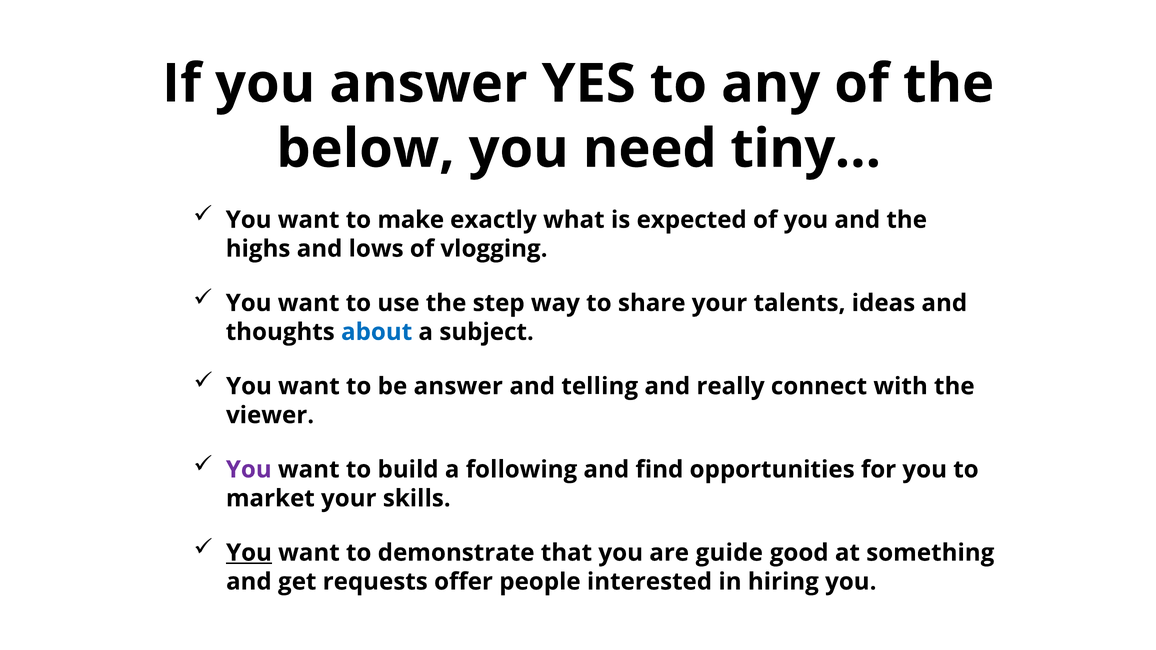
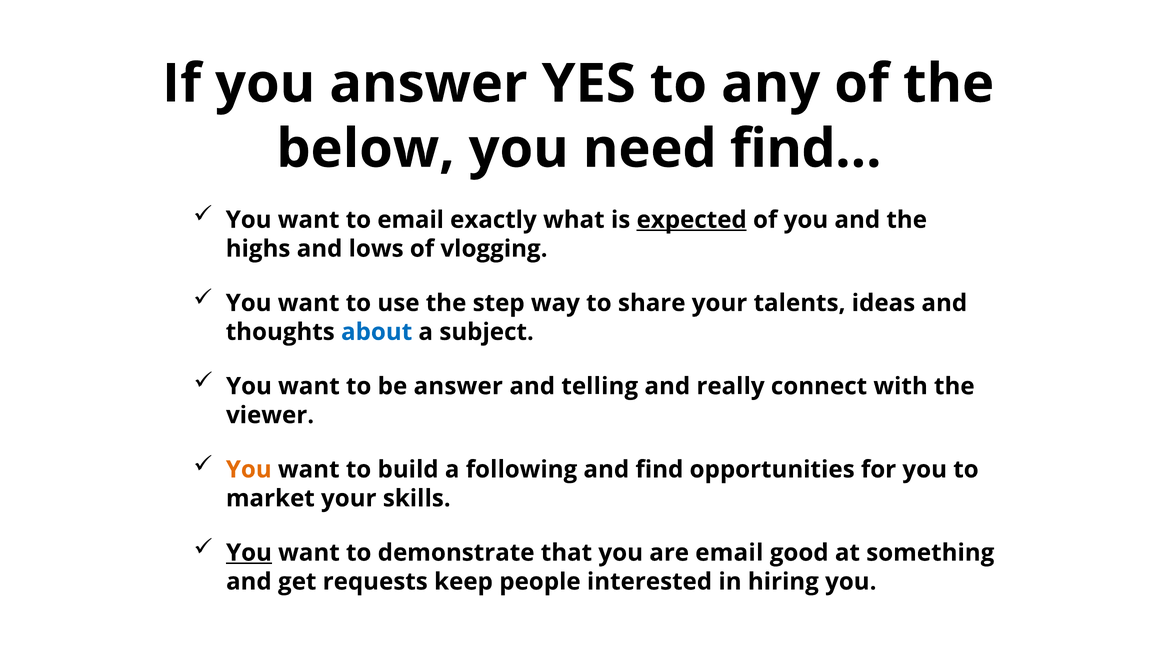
tiny…: tiny… -> find… (806, 149)
to make: make -> email (411, 220)
expected underline: none -> present (692, 220)
You colour: purple -> orange (249, 470)
are guide: guide -> email (729, 553)
offer: offer -> keep (463, 582)
